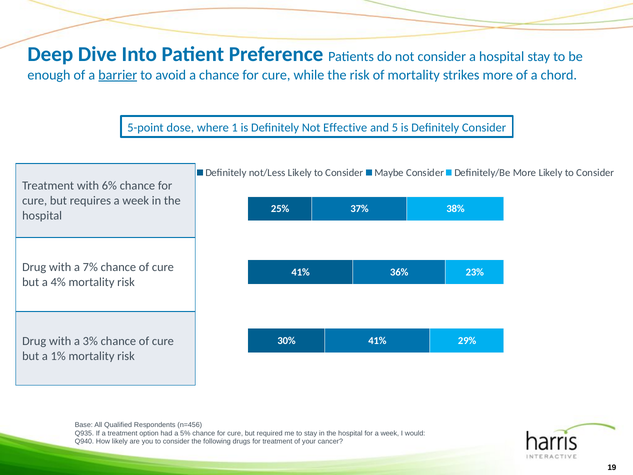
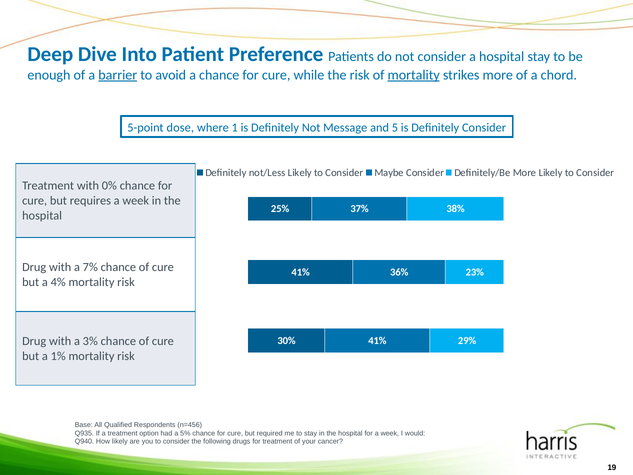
mortality underline: none -> present (414, 75)
Effective: Effective -> Message (345, 127)
6%: 6% -> 0% (109, 186)
